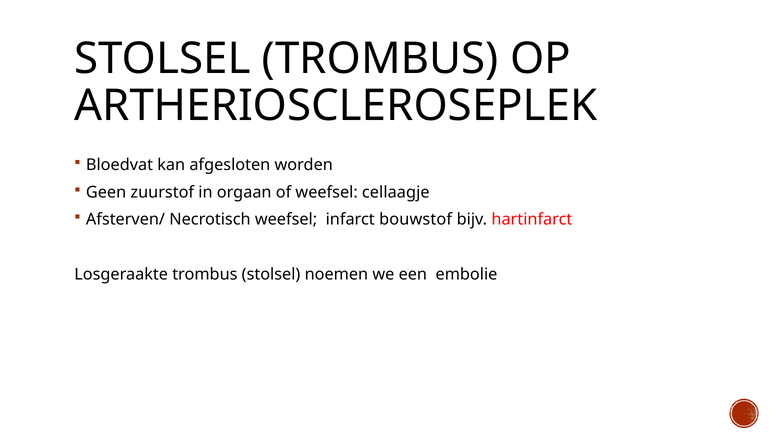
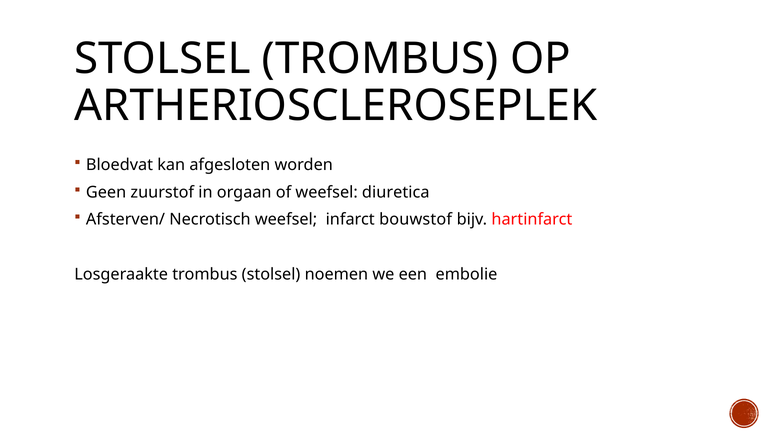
cellaagje: cellaagje -> diuretica (396, 192)
